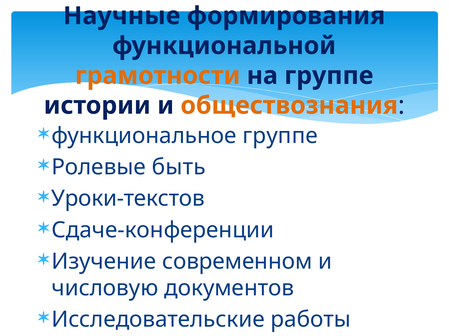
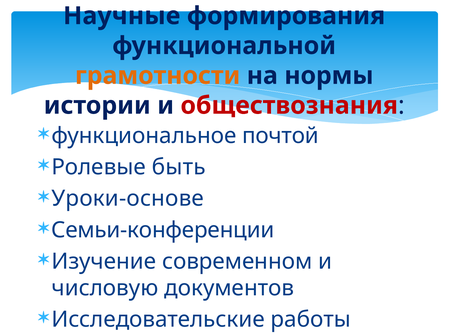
на группе: группе -> нормы (329, 76)
обществознания colour: orange -> red (289, 106)
функциональное группе: группе -> почтой (280, 136)
Уроки-текстов: Уроки-текстов -> Уроки-основе (128, 199)
Сдаче-конференции: Сдаче-конференции -> Семьи-конференции (163, 230)
